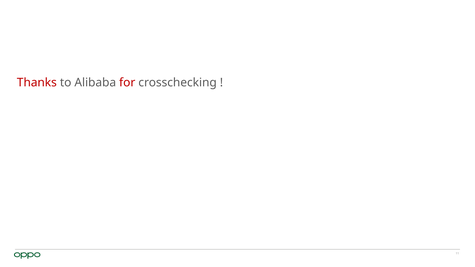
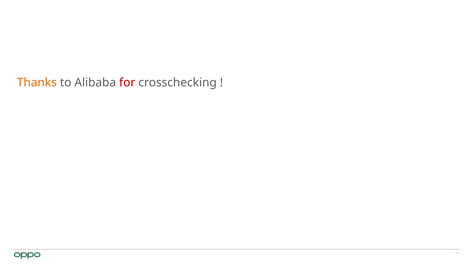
Thanks colour: red -> orange (37, 83)
